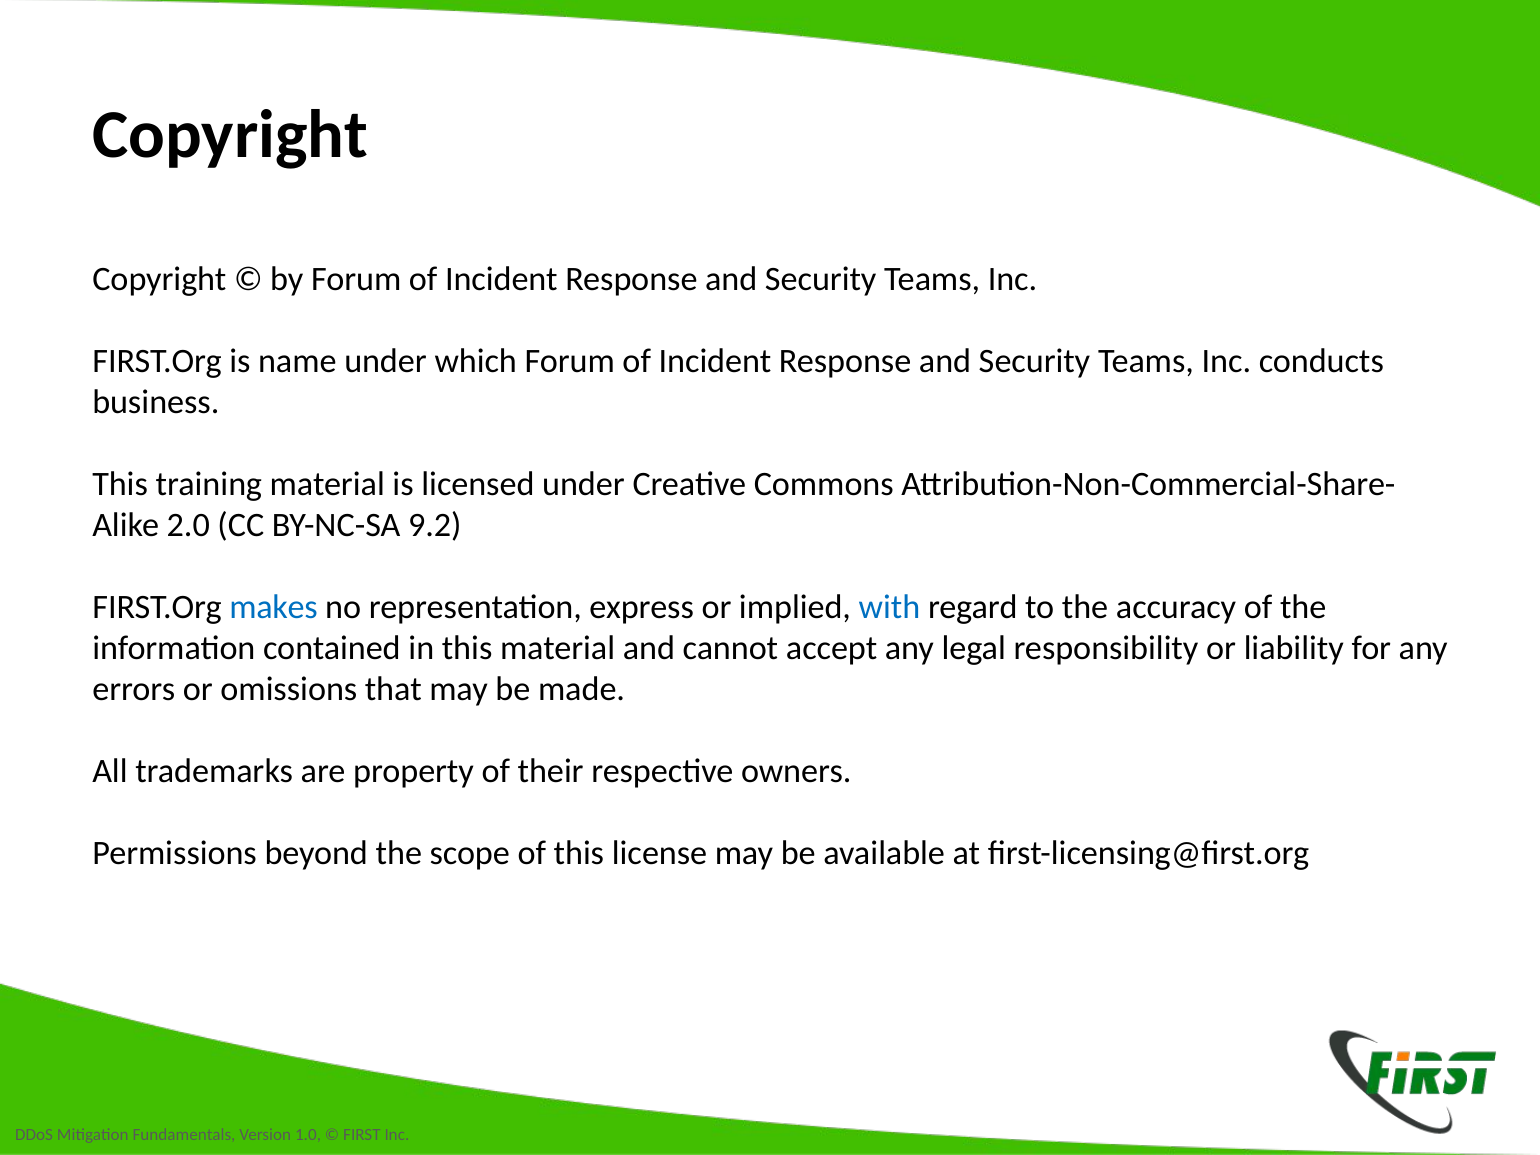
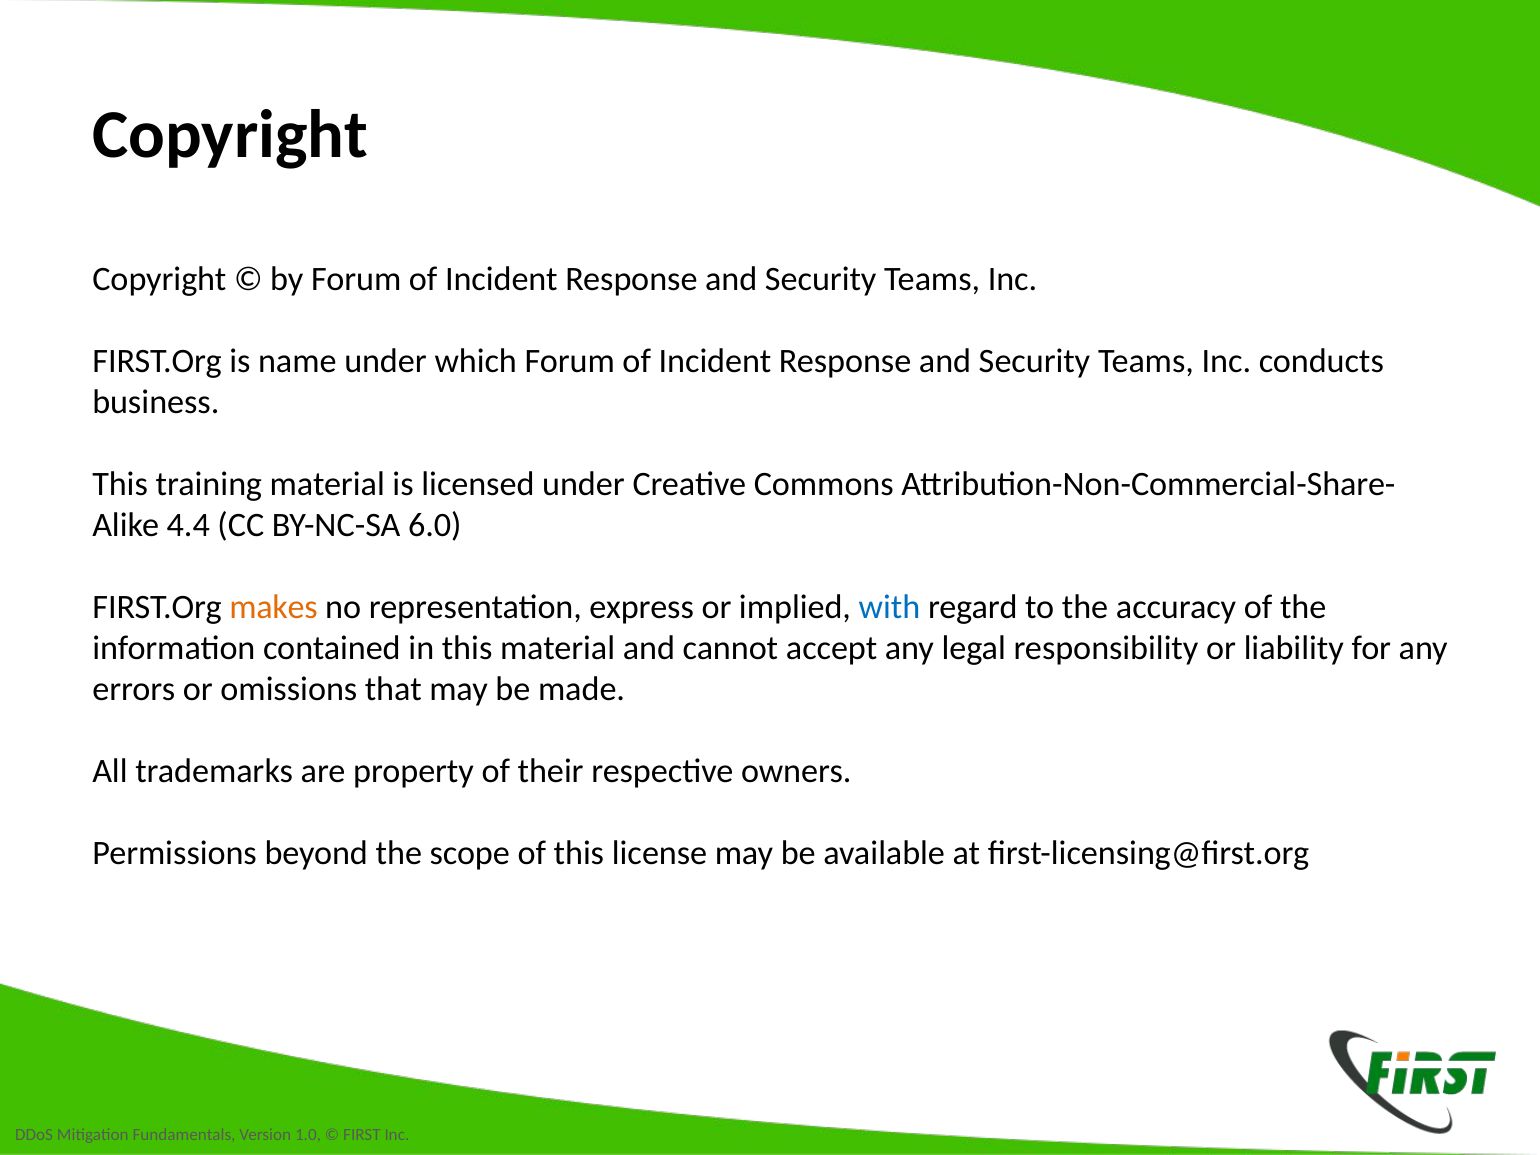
2.0: 2.0 -> 4.4 (188, 526)
9.2: 9.2 -> 6.0 (435, 526)
makes colour: blue -> orange (274, 608)
